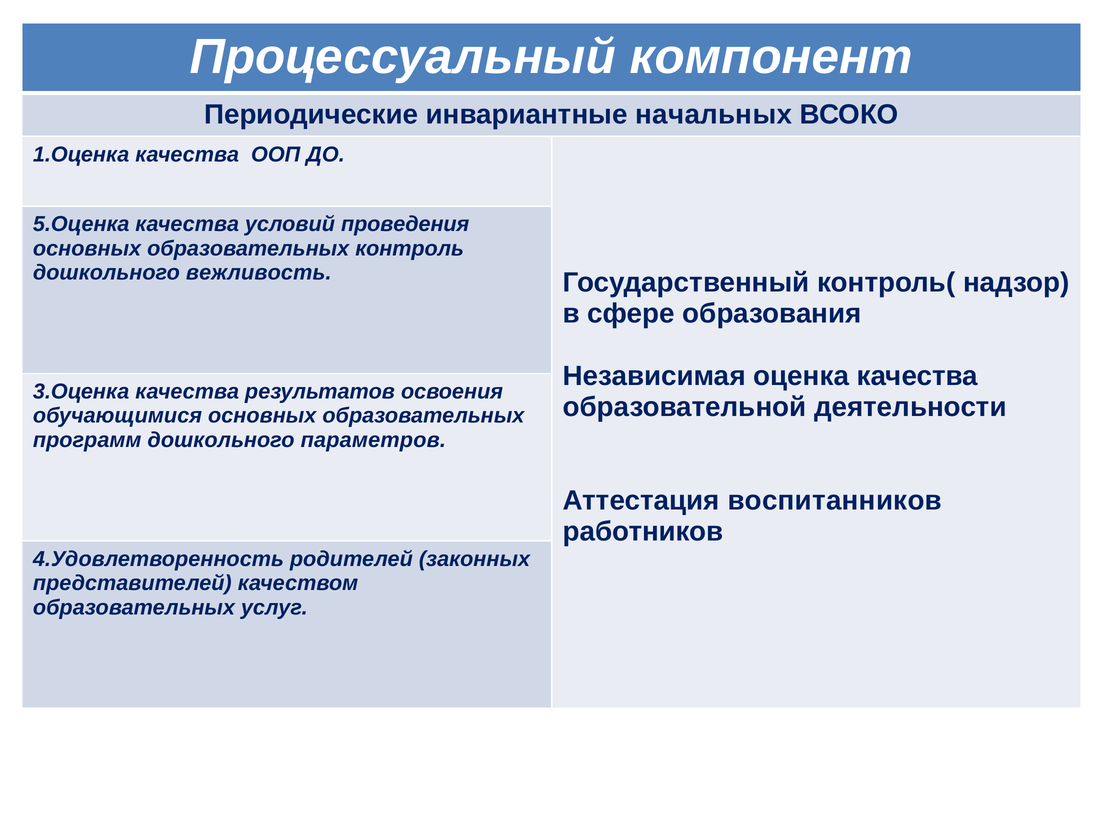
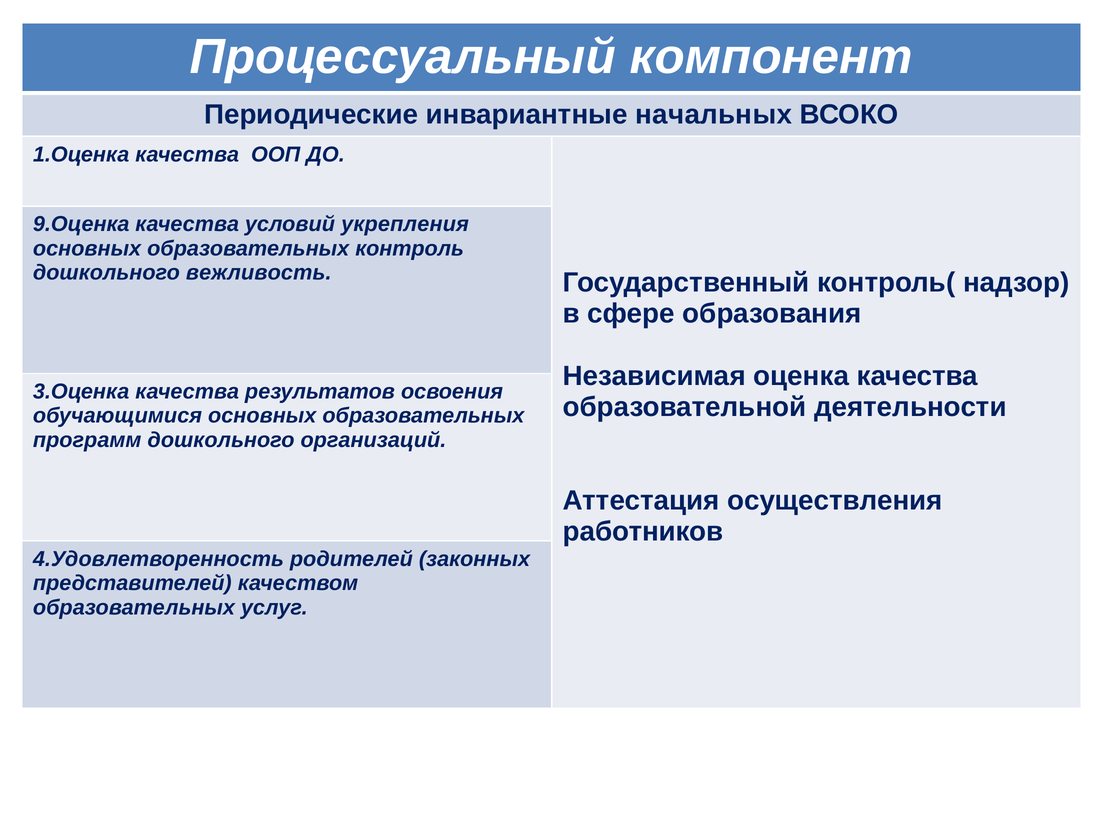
5.Оценка: 5.Оценка -> 9.Оценка (81, 224)
проведения: проведения -> укрепления (405, 224)
параметров: параметров -> организаций (373, 440)
воспитанников: воспитанников -> осуществления (835, 500)
